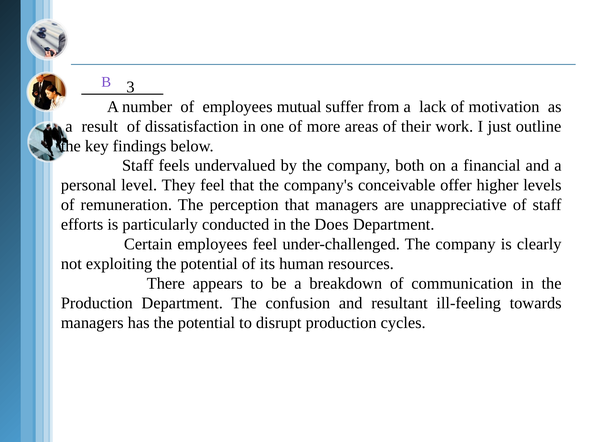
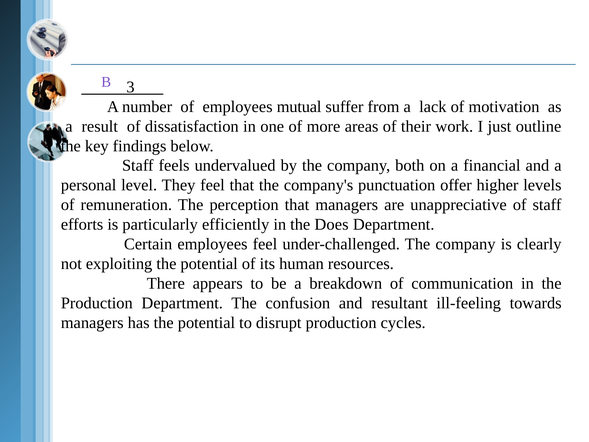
conceivable: conceivable -> punctuation (397, 185)
conducted: conducted -> efficiently (236, 224)
